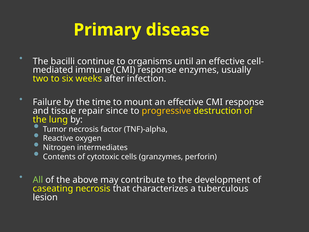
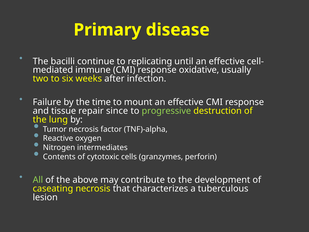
organisms: organisms -> replicating (150, 61)
enzymes: enzymes -> oxidative (199, 70)
progressive colour: yellow -> light green (166, 111)
